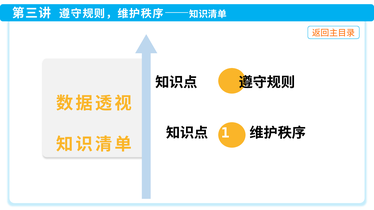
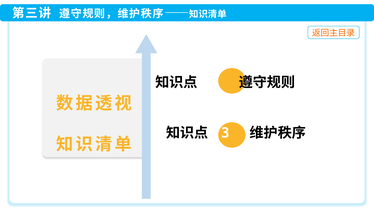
1: 1 -> 3 (225, 133)
